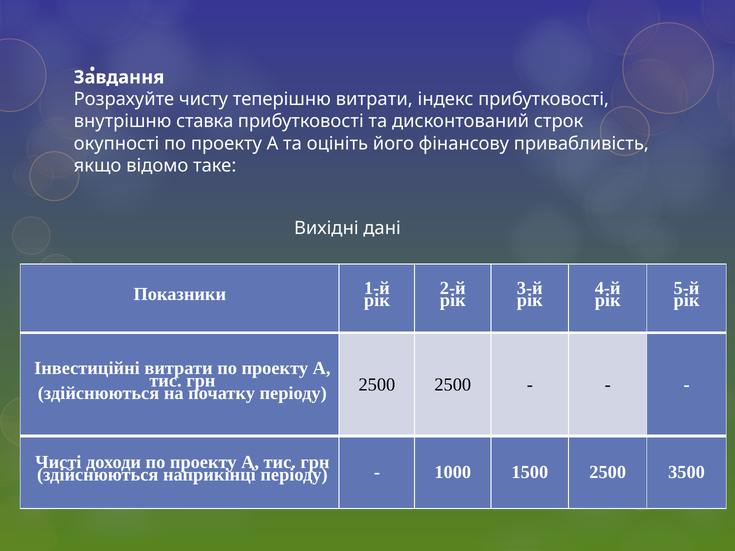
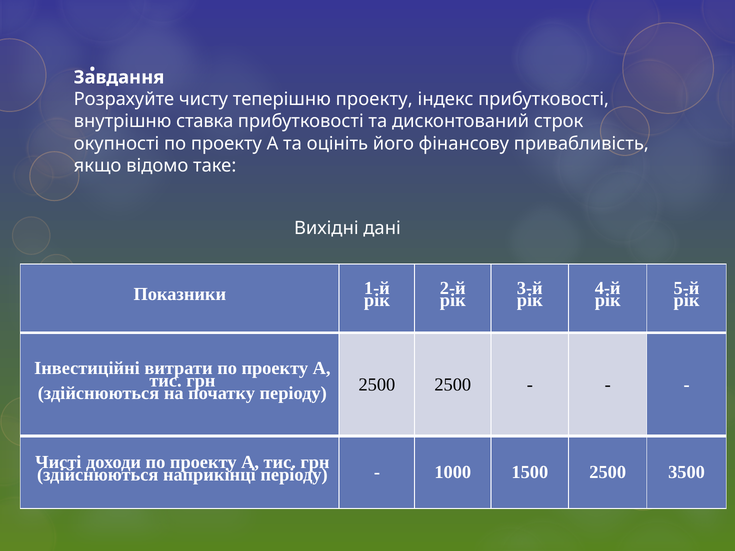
теперішню витрати: витрати -> проекту (374, 99)
